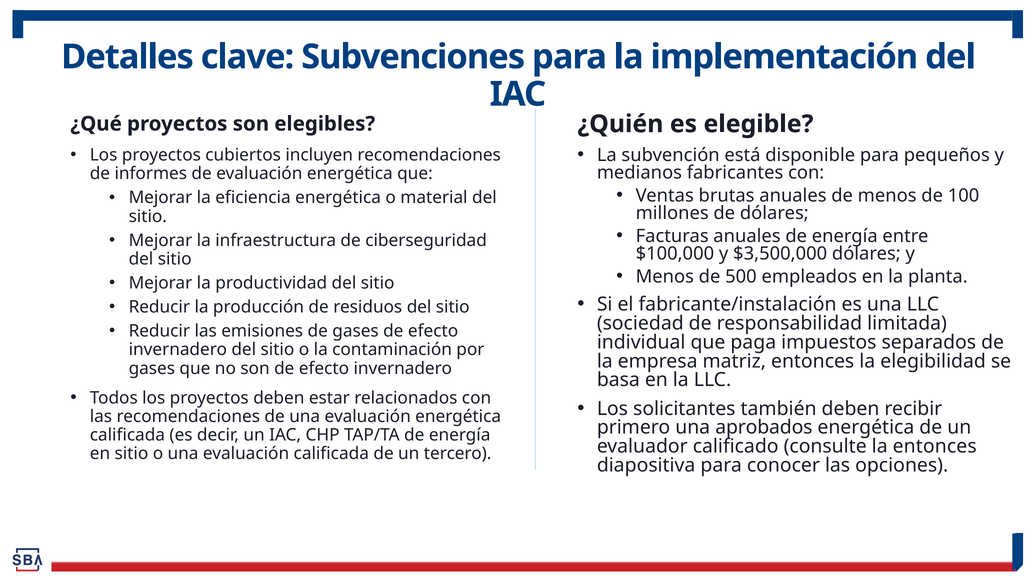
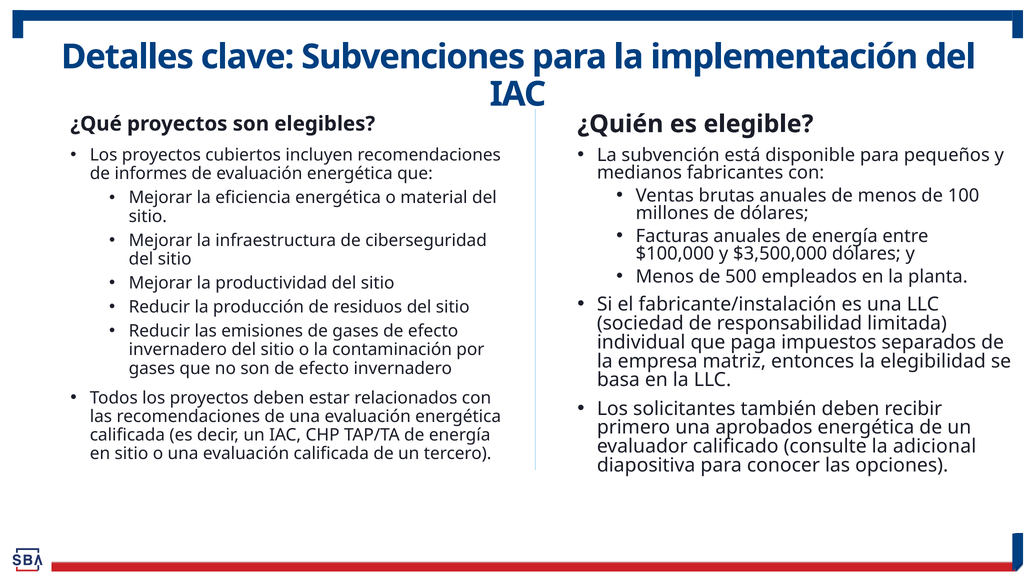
la entonces: entonces -> adicional (935, 446)
